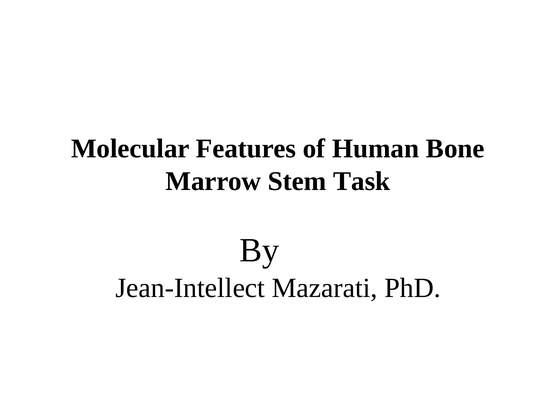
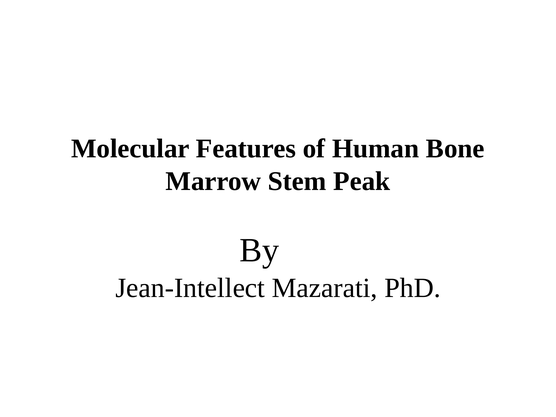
Task: Task -> Peak (362, 181)
